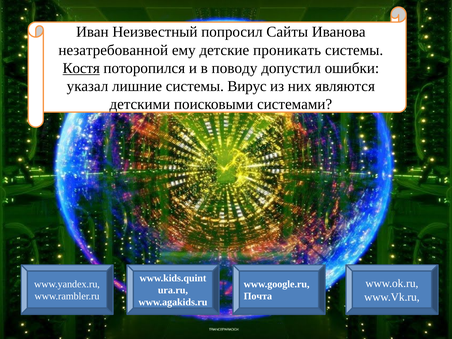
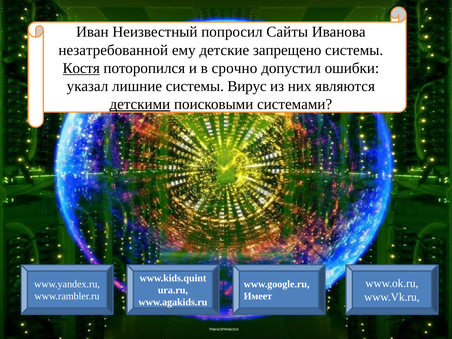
проникать: проникать -> запрещено (287, 50)
поводу: поводу -> срочно (234, 68)
детскими underline: none -> present (140, 104)
Почта: Почта -> Имеет (258, 296)
